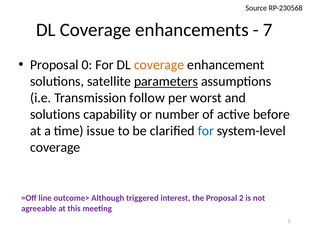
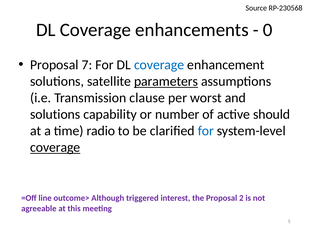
7: 7 -> 0 (268, 30)
0: 0 -> 7 (87, 65)
coverage colour: orange -> blue (159, 65)
follow: follow -> clause (147, 98)
before: before -> should (272, 114)
issue: issue -> radio (101, 131)
coverage underline: none -> present (55, 147)
